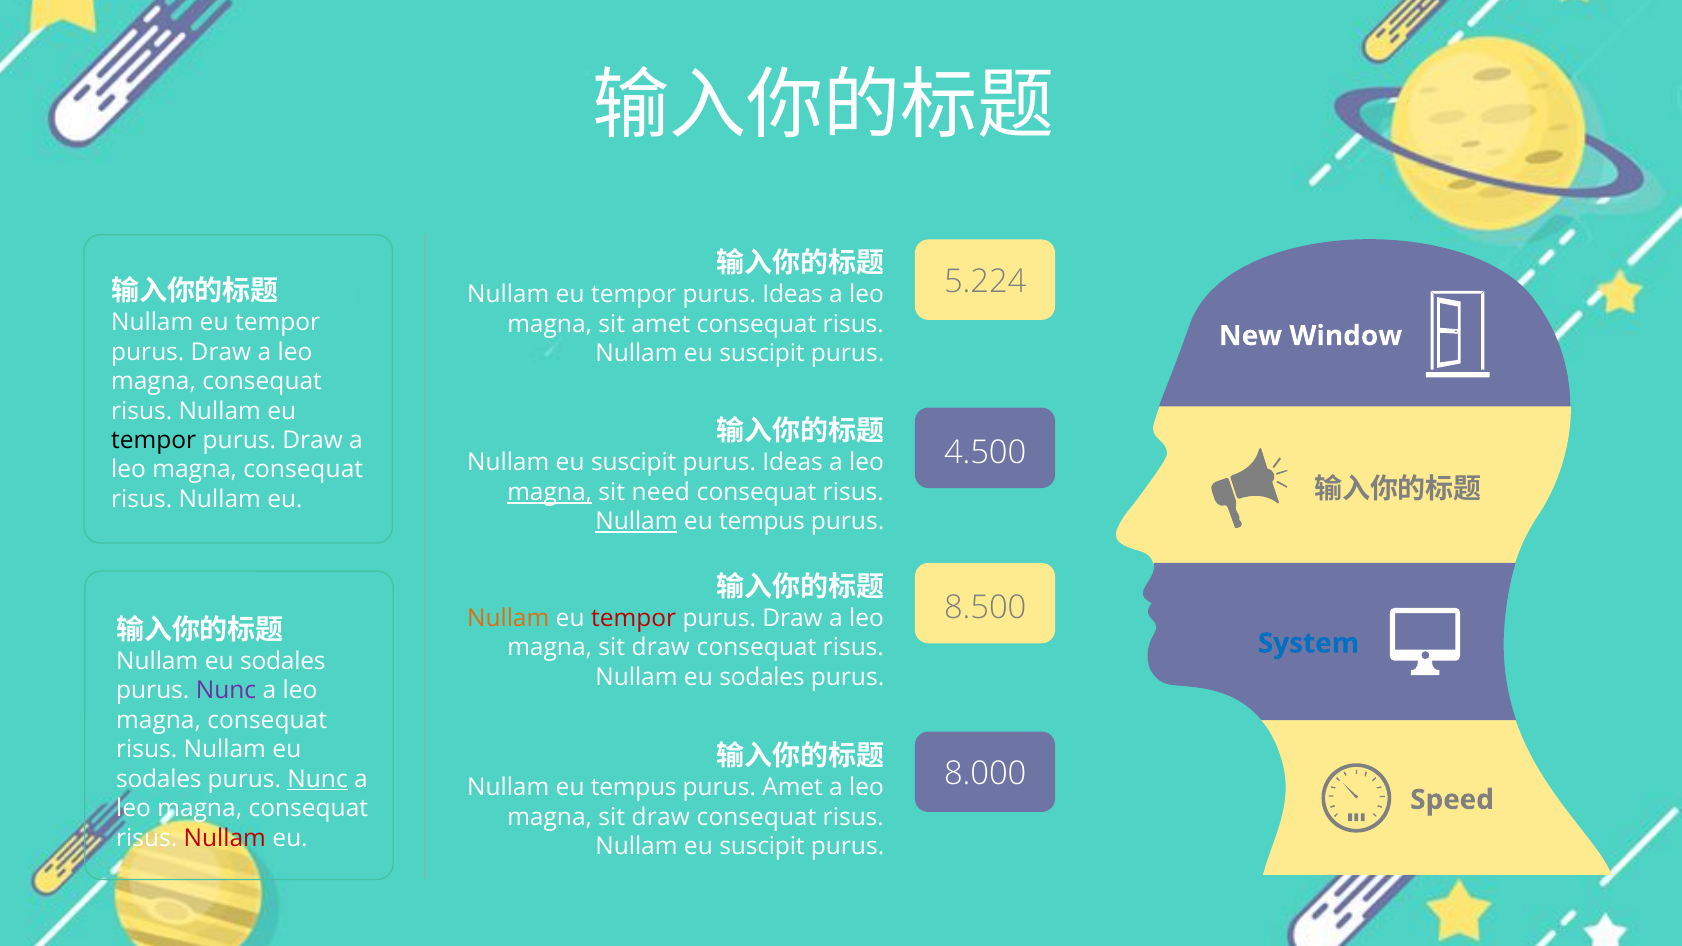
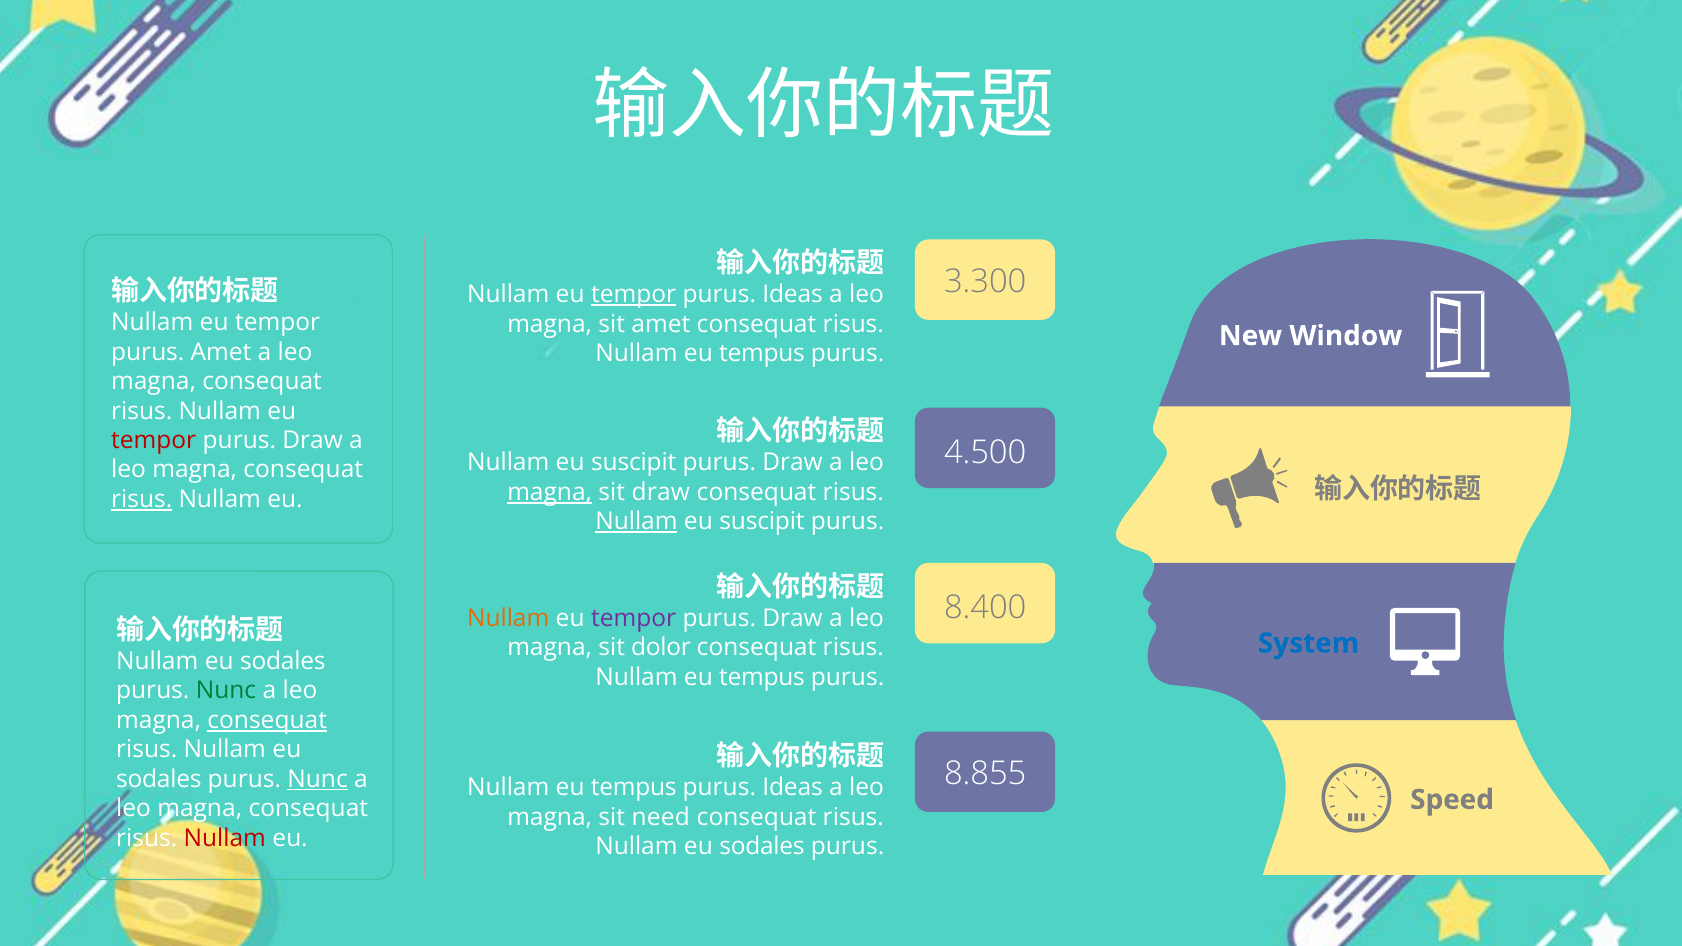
5.224: 5.224 -> 3.300 (985, 282)
tempor underline: none -> present (634, 295)
Draw: Draw -> Amet (221, 352)
suscipit: suscipit -> tempus (762, 354)
tempor colour: black -> red (154, 440)
Ideas: Ideas -> Draw (793, 463)
sit need: need -> draw (661, 492)
risus underline: none -> present (142, 499)
tempus: tempus -> suscipit (762, 522)
8.500: 8.500 -> 8.400 (985, 608)
tempor colour: red -> purple (634, 618)
draw: draw -> dolor (661, 648)
sodales: sodales -> tempus (762, 677)
Nunc colour: purple -> green (226, 691)
consequat underline: none -> present (267, 720)
8.000: 8.000 -> 8.855 (985, 774)
Amet: Amet -> Ideas (793, 788)
draw: draw -> need (661, 817)
suscipit: suscipit -> sodales (762, 847)
